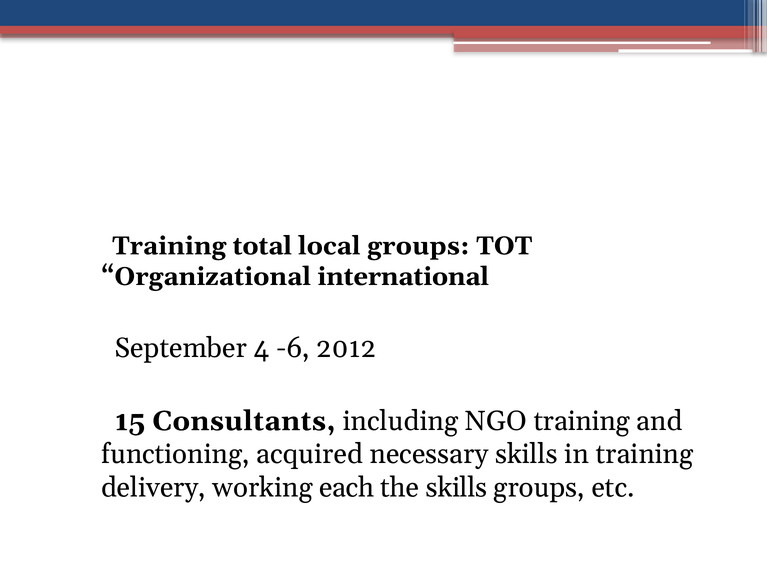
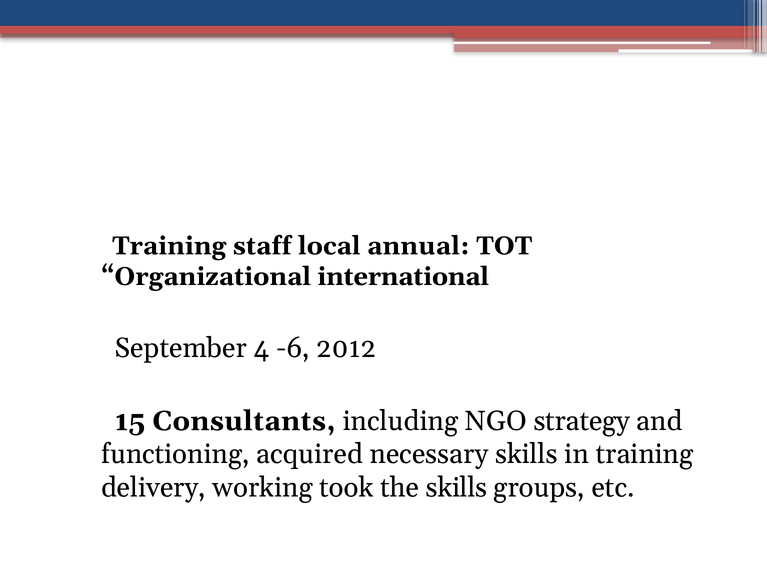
total: total -> staff (262, 246)
local groups: groups -> annual (418, 246)
NGO training: training -> strategy (582, 421)
each: each -> took (347, 488)
